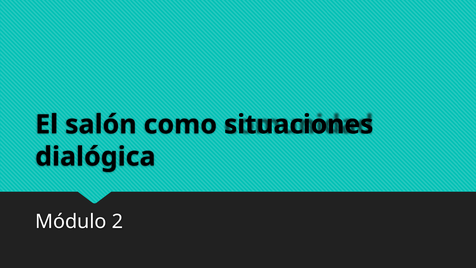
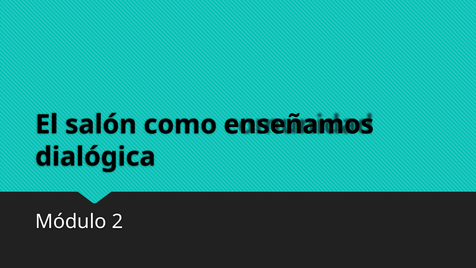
situaciones: situaciones -> enseñamos (299, 124)
